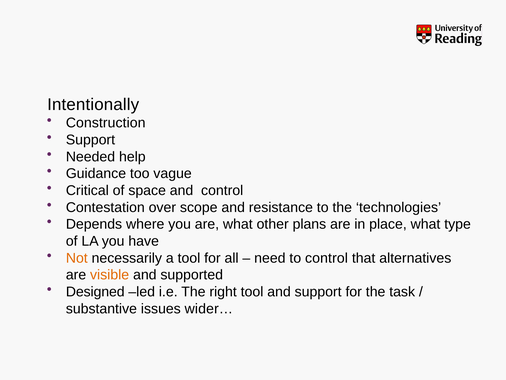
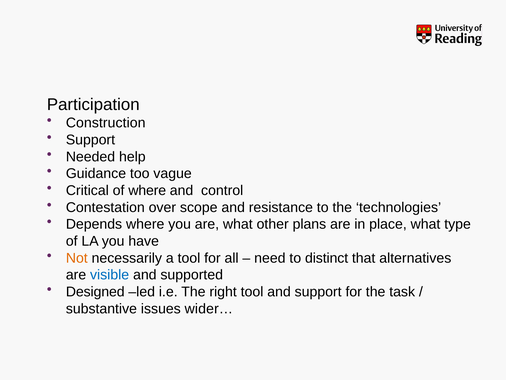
Intentionally: Intentionally -> Participation (93, 104)
of space: space -> where (147, 190)
to control: control -> distinct (327, 258)
visible colour: orange -> blue (110, 275)
